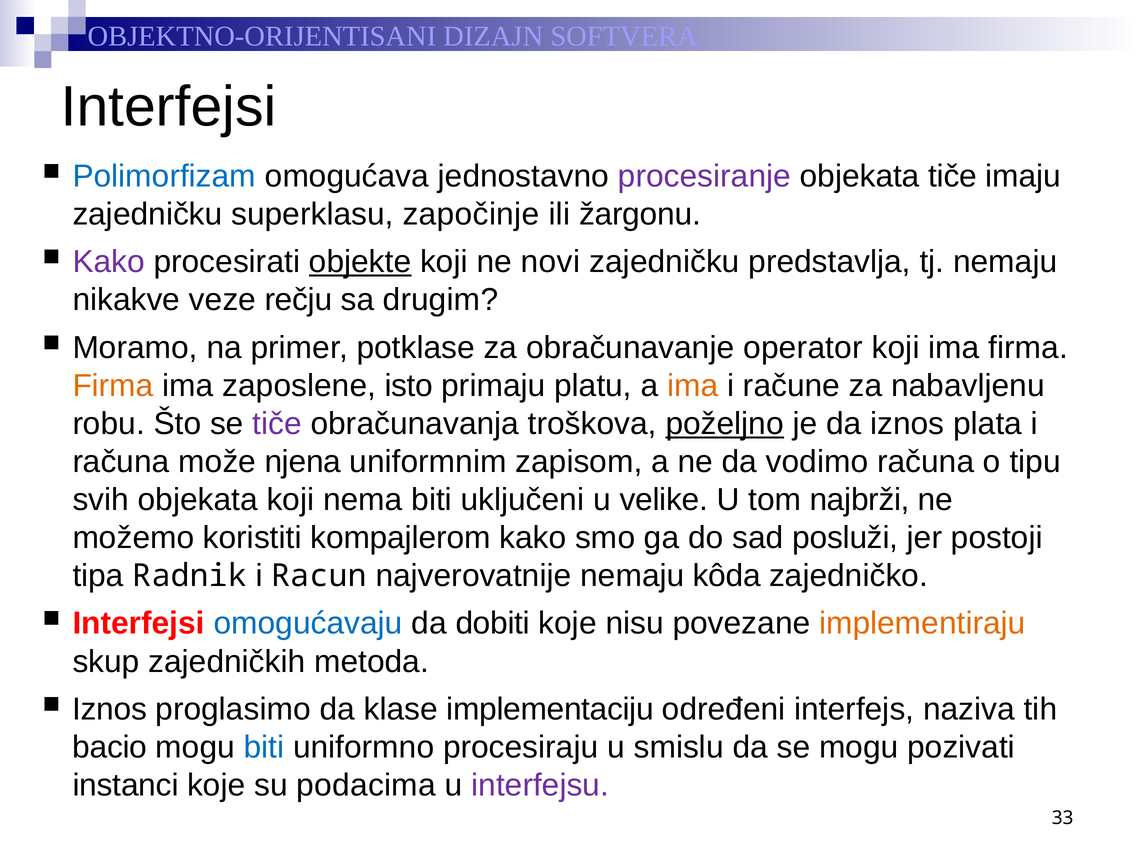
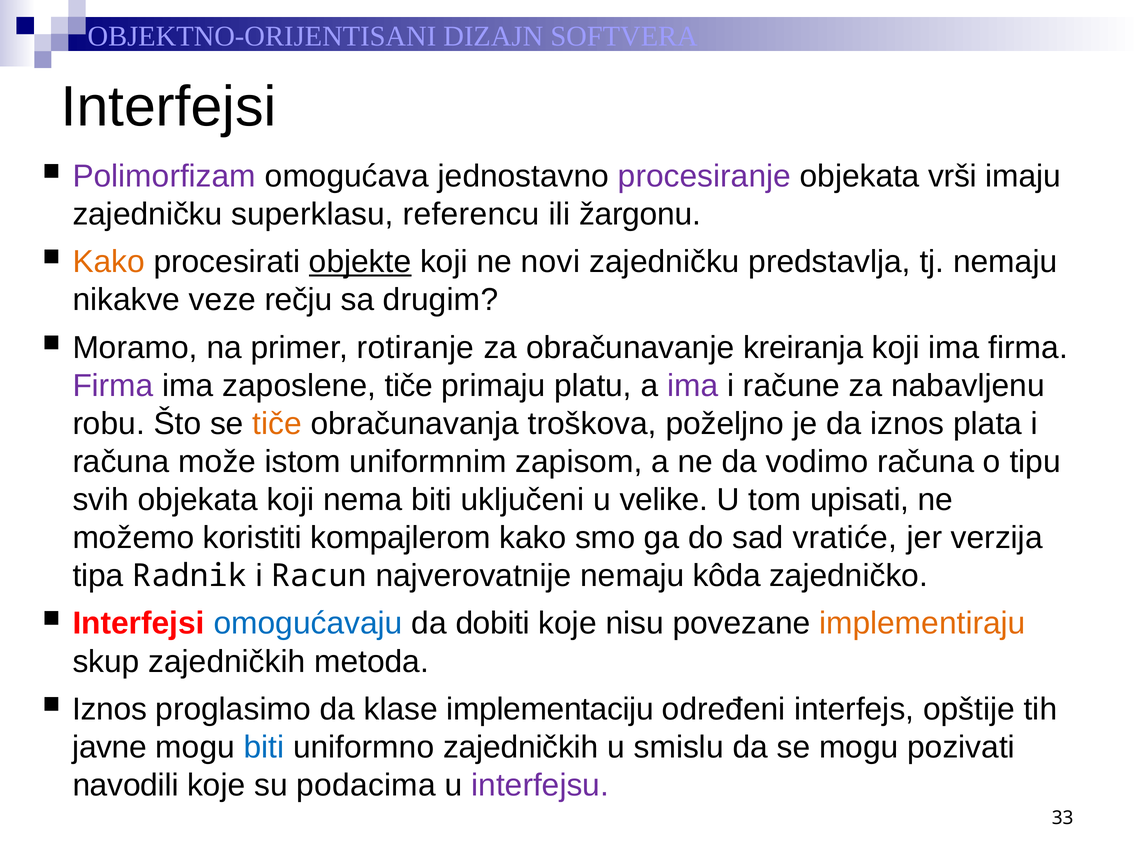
Polimorfizam colour: blue -> purple (164, 176)
objekata tiče: tiče -> vrši (953, 176)
započinje: započinje -> referencu (471, 214)
Kako colour: purple -> orange (109, 262)
potklase: potklase -> rotiranje (416, 348)
operator: operator -> kreiranja (803, 348)
Firma colour: orange -> purple (113, 386)
zaposlene isto: isto -> tiče (409, 386)
ima colour: orange -> purple (693, 386)
tiče colour: purple -> orange (277, 424)
poželjno underline: present -> none (725, 424)
njena: njena -> istom (303, 462)
najbrži: najbrži -> upisati (860, 500)
posluži: posluži -> vratiće (845, 538)
postoji: postoji -> verzija (997, 538)
naziva: naziva -> opštije (969, 710)
bacio: bacio -> javne (110, 748)
uniformno procesiraju: procesiraju -> zajedničkih (521, 748)
instanci: instanci -> navodili (126, 786)
